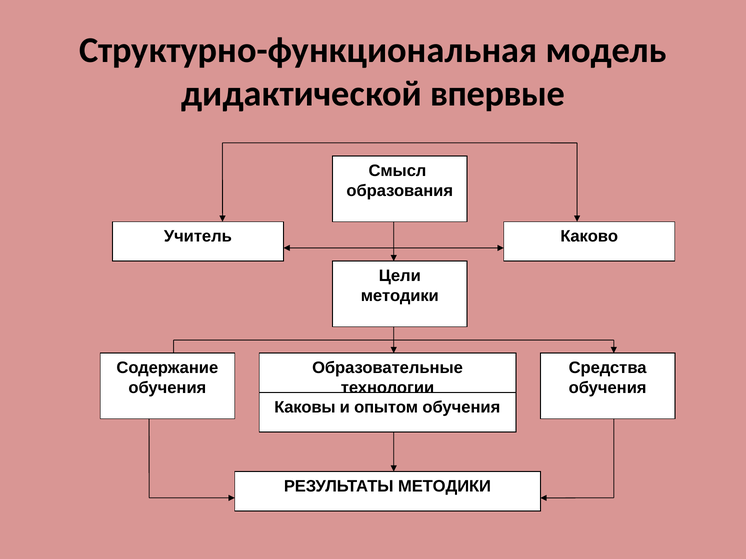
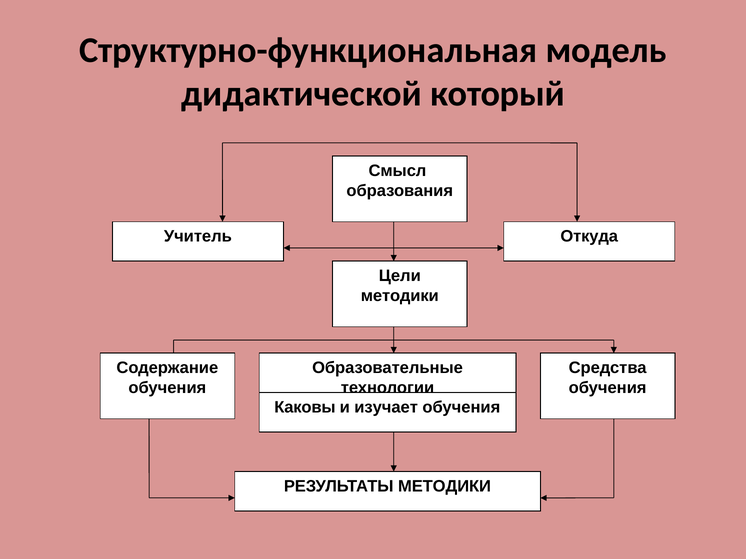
впервые: впервые -> который (497, 94)
Каково: Каково -> Откуда (589, 237)
опытом: опытом -> изучает (386, 408)
